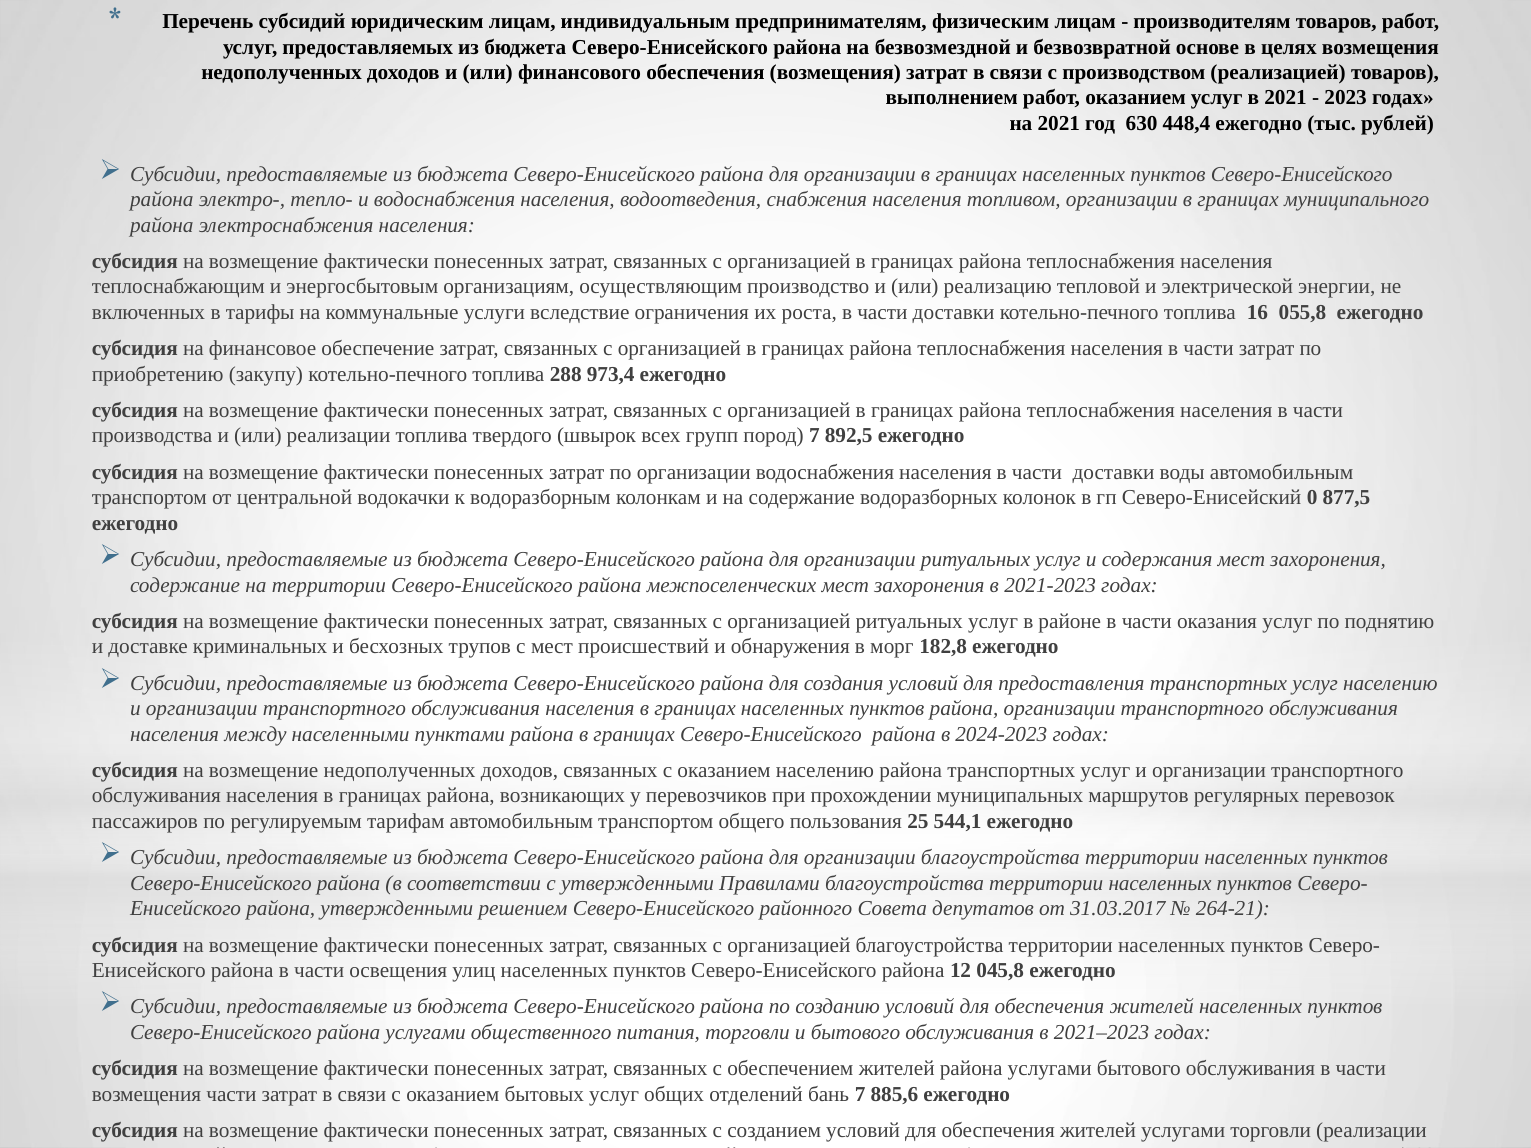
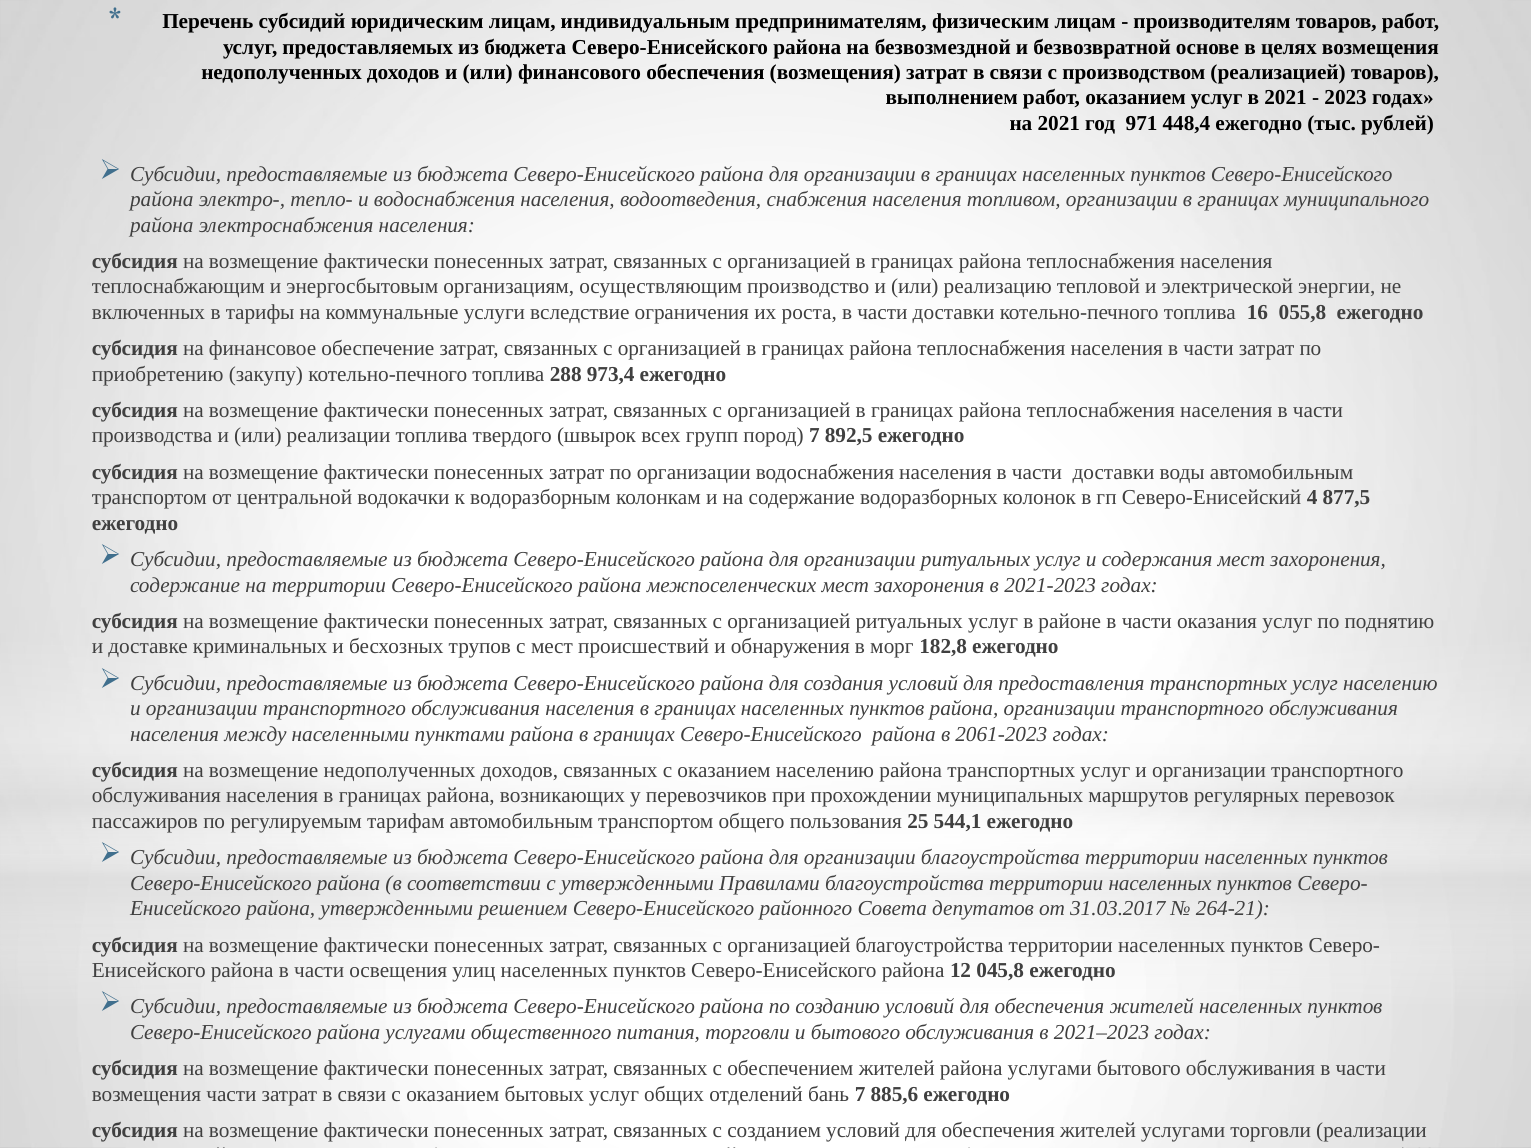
630: 630 -> 971 (1142, 123)
0: 0 -> 4 (1312, 498)
2024-2023: 2024-2023 -> 2061-2023 (1001, 734)
